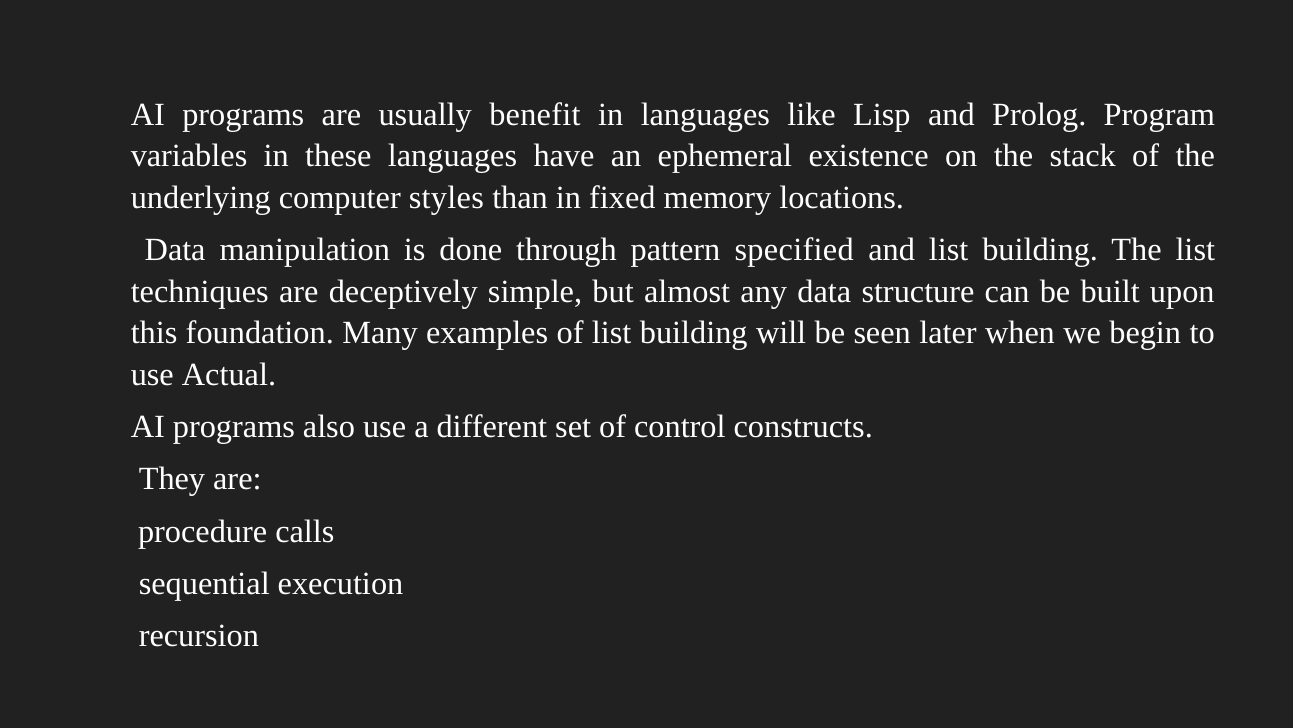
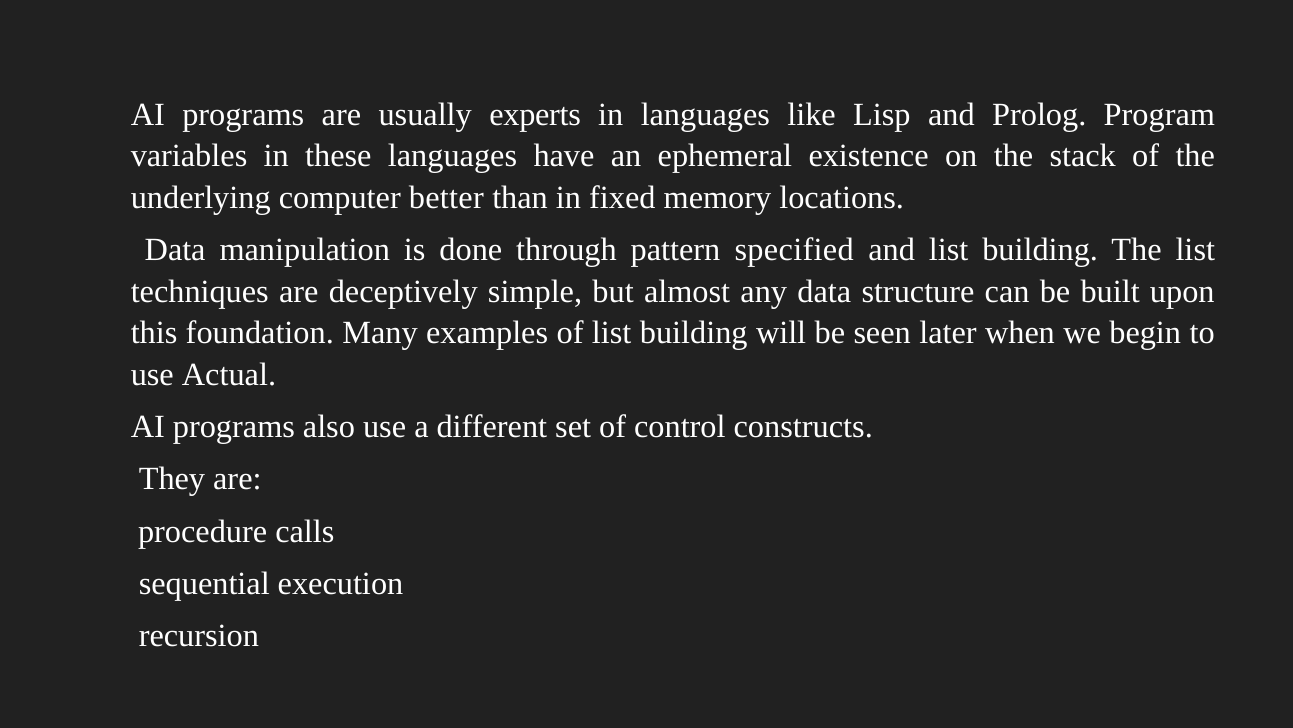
benefit: benefit -> experts (535, 114)
styles: styles -> better (446, 197)
